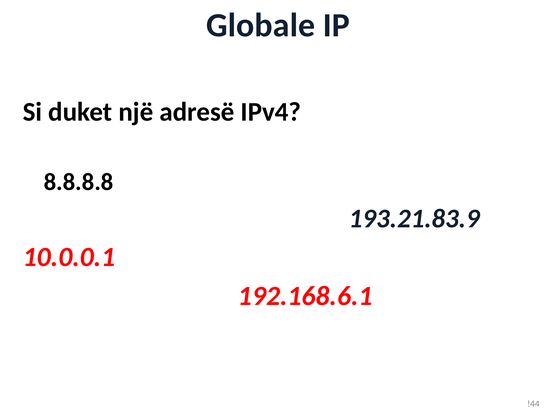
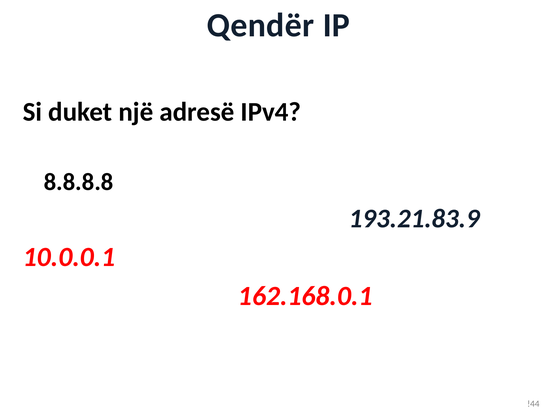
Globale: Globale -> Qendër (261, 25)
192.168.6.1: 192.168.6.1 -> 162.168.0.1 (305, 296)
